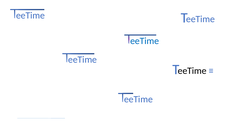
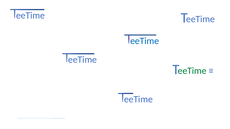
eeTime colour: black -> green (192, 71)
